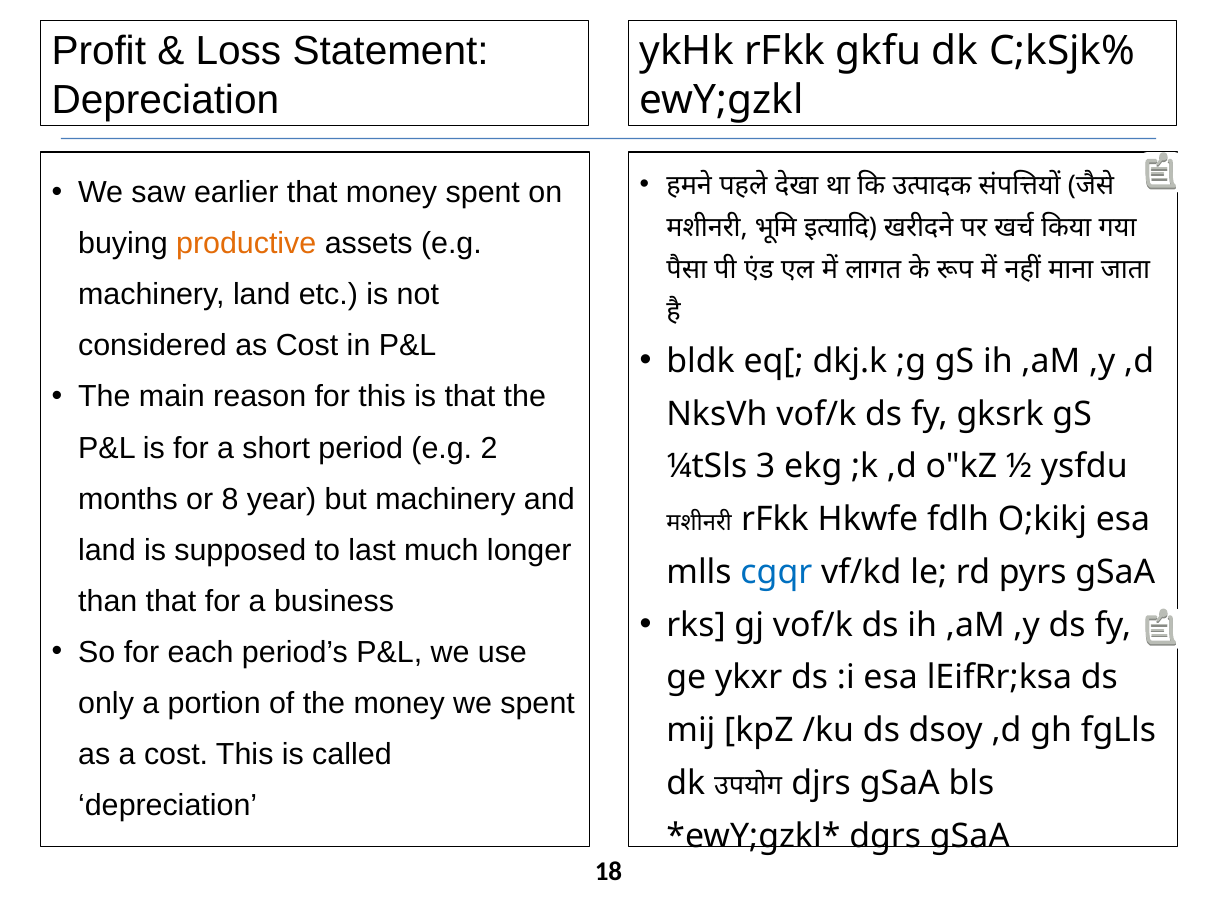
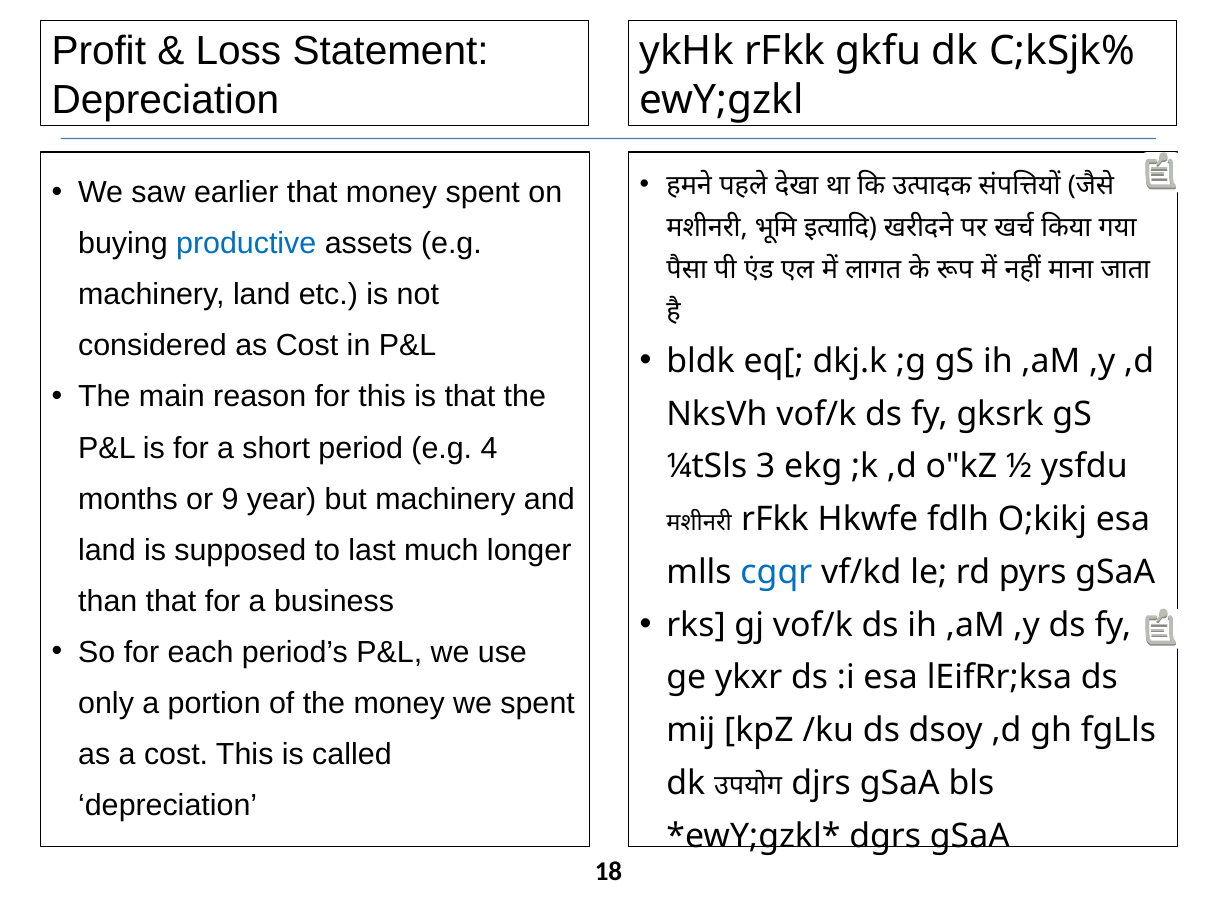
productive colour: orange -> blue (246, 244)
2: 2 -> 4 (489, 448)
8: 8 -> 9 (230, 499)
